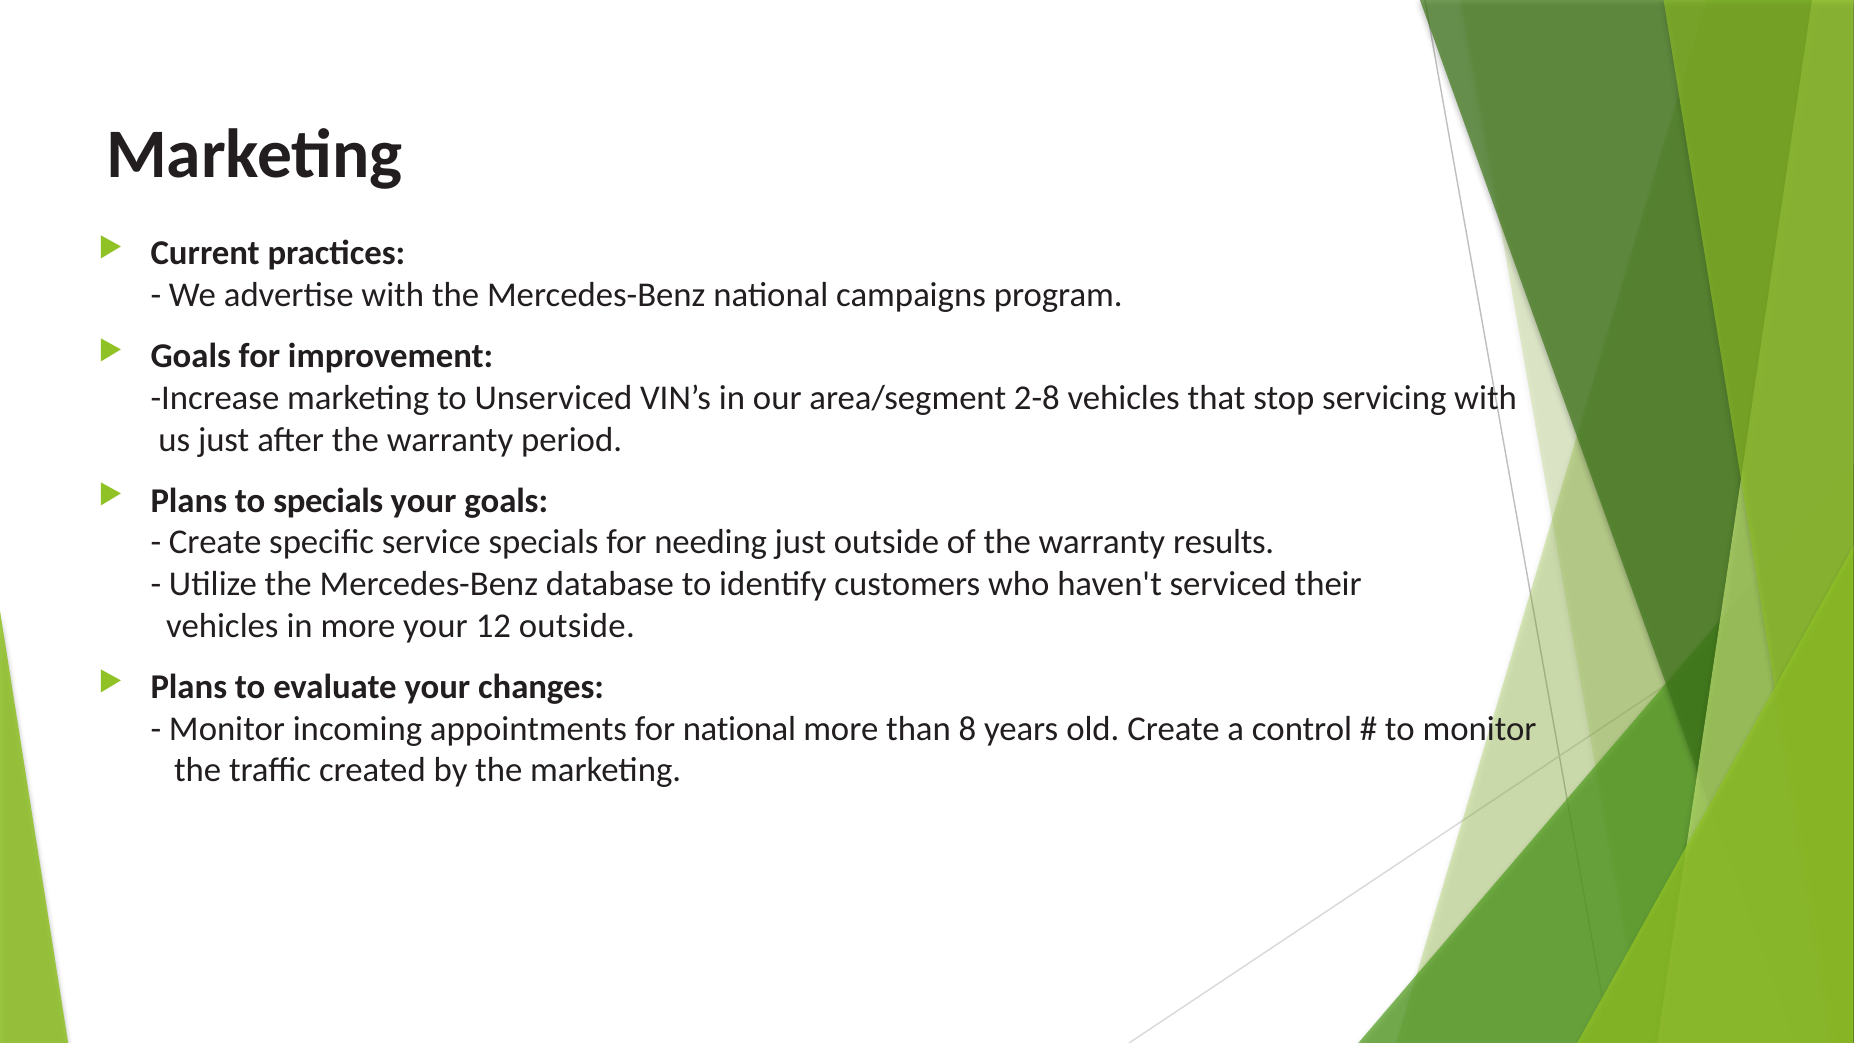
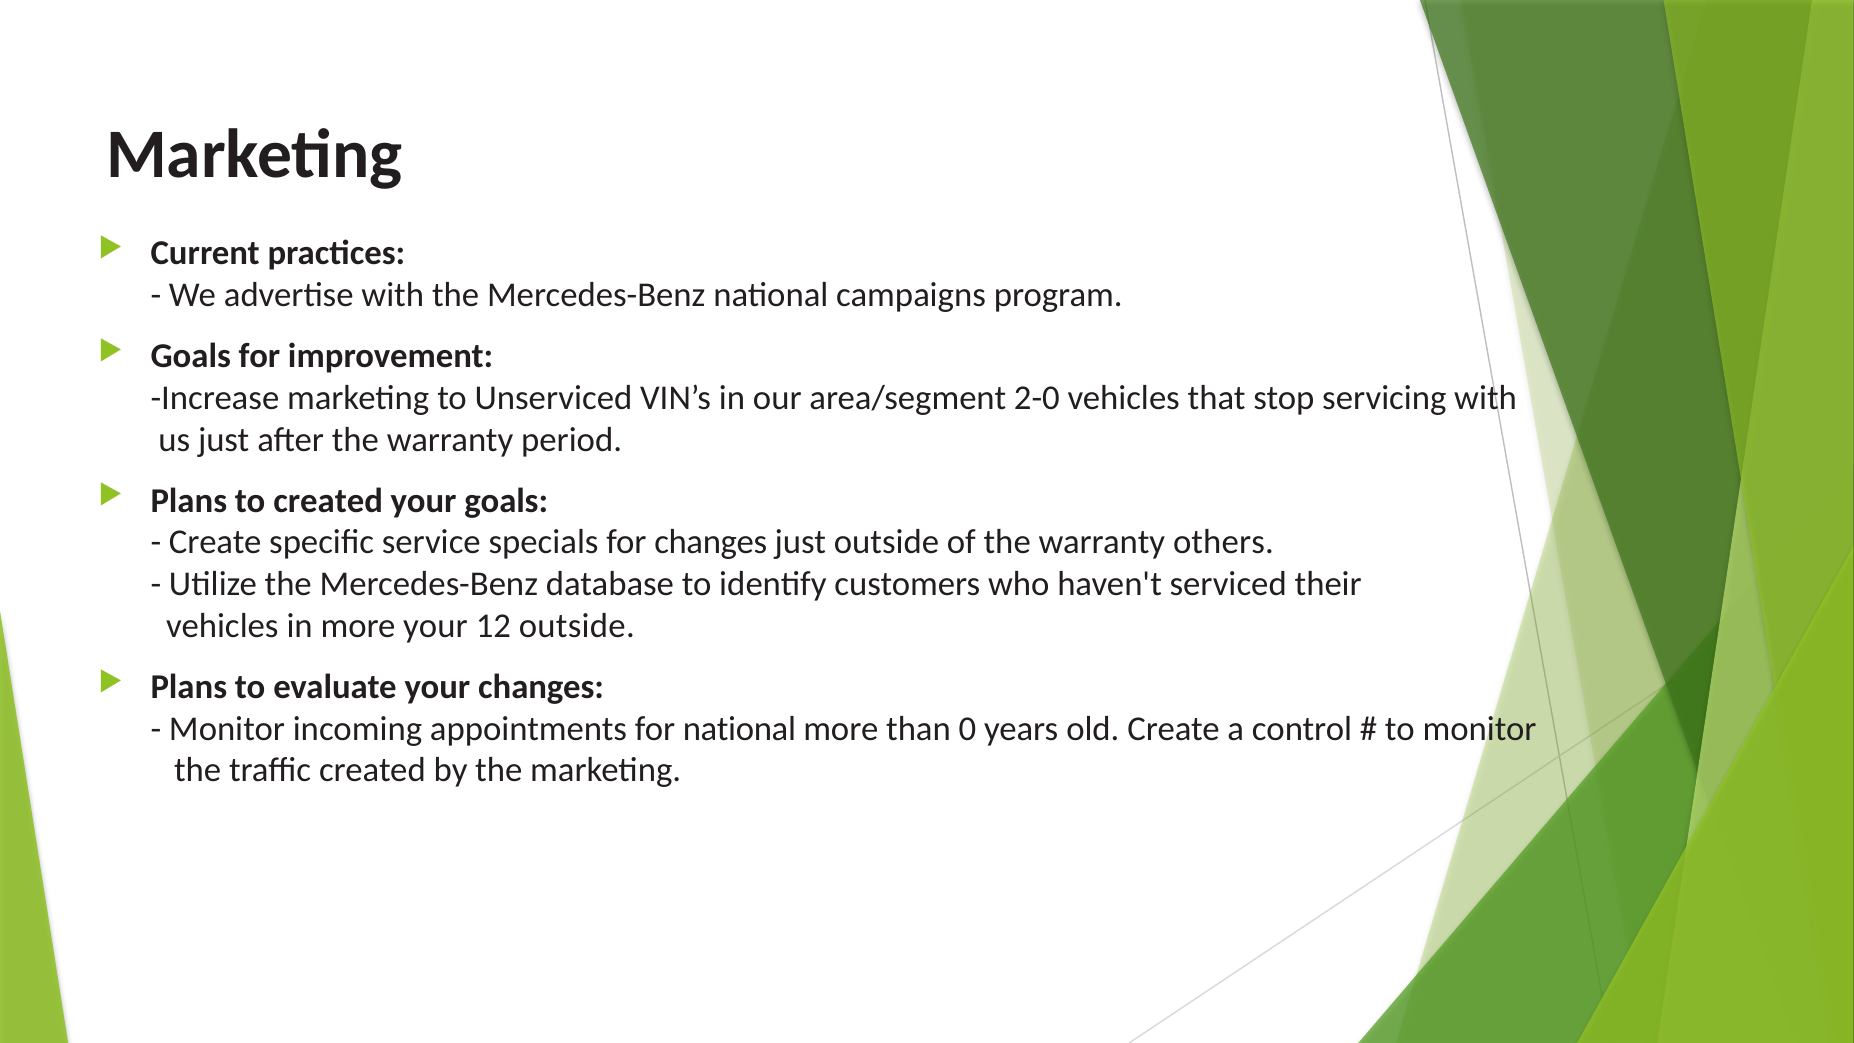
2-8: 2-8 -> 2-0 (1037, 398)
to specials: specials -> created (328, 501)
for needing: needing -> changes (711, 542)
results: results -> others (1223, 542)
8: 8 -> 0 (967, 729)
